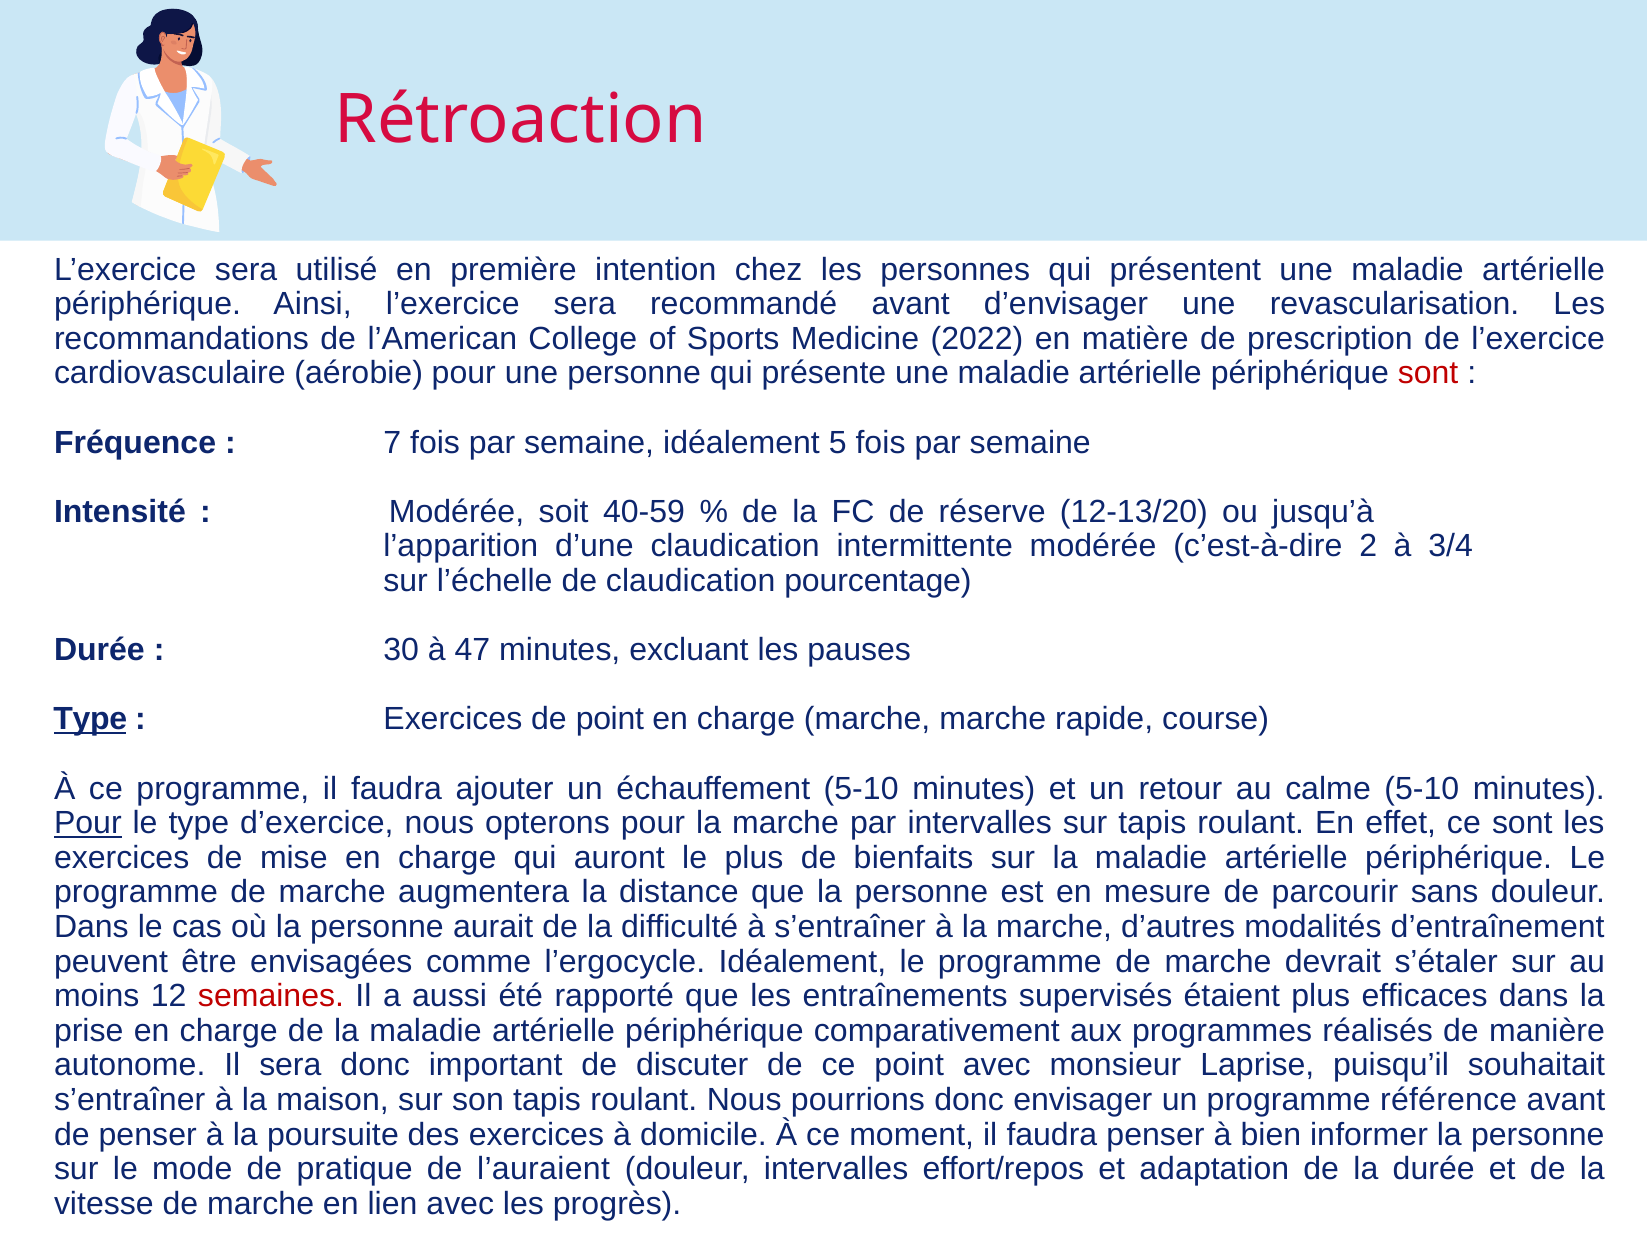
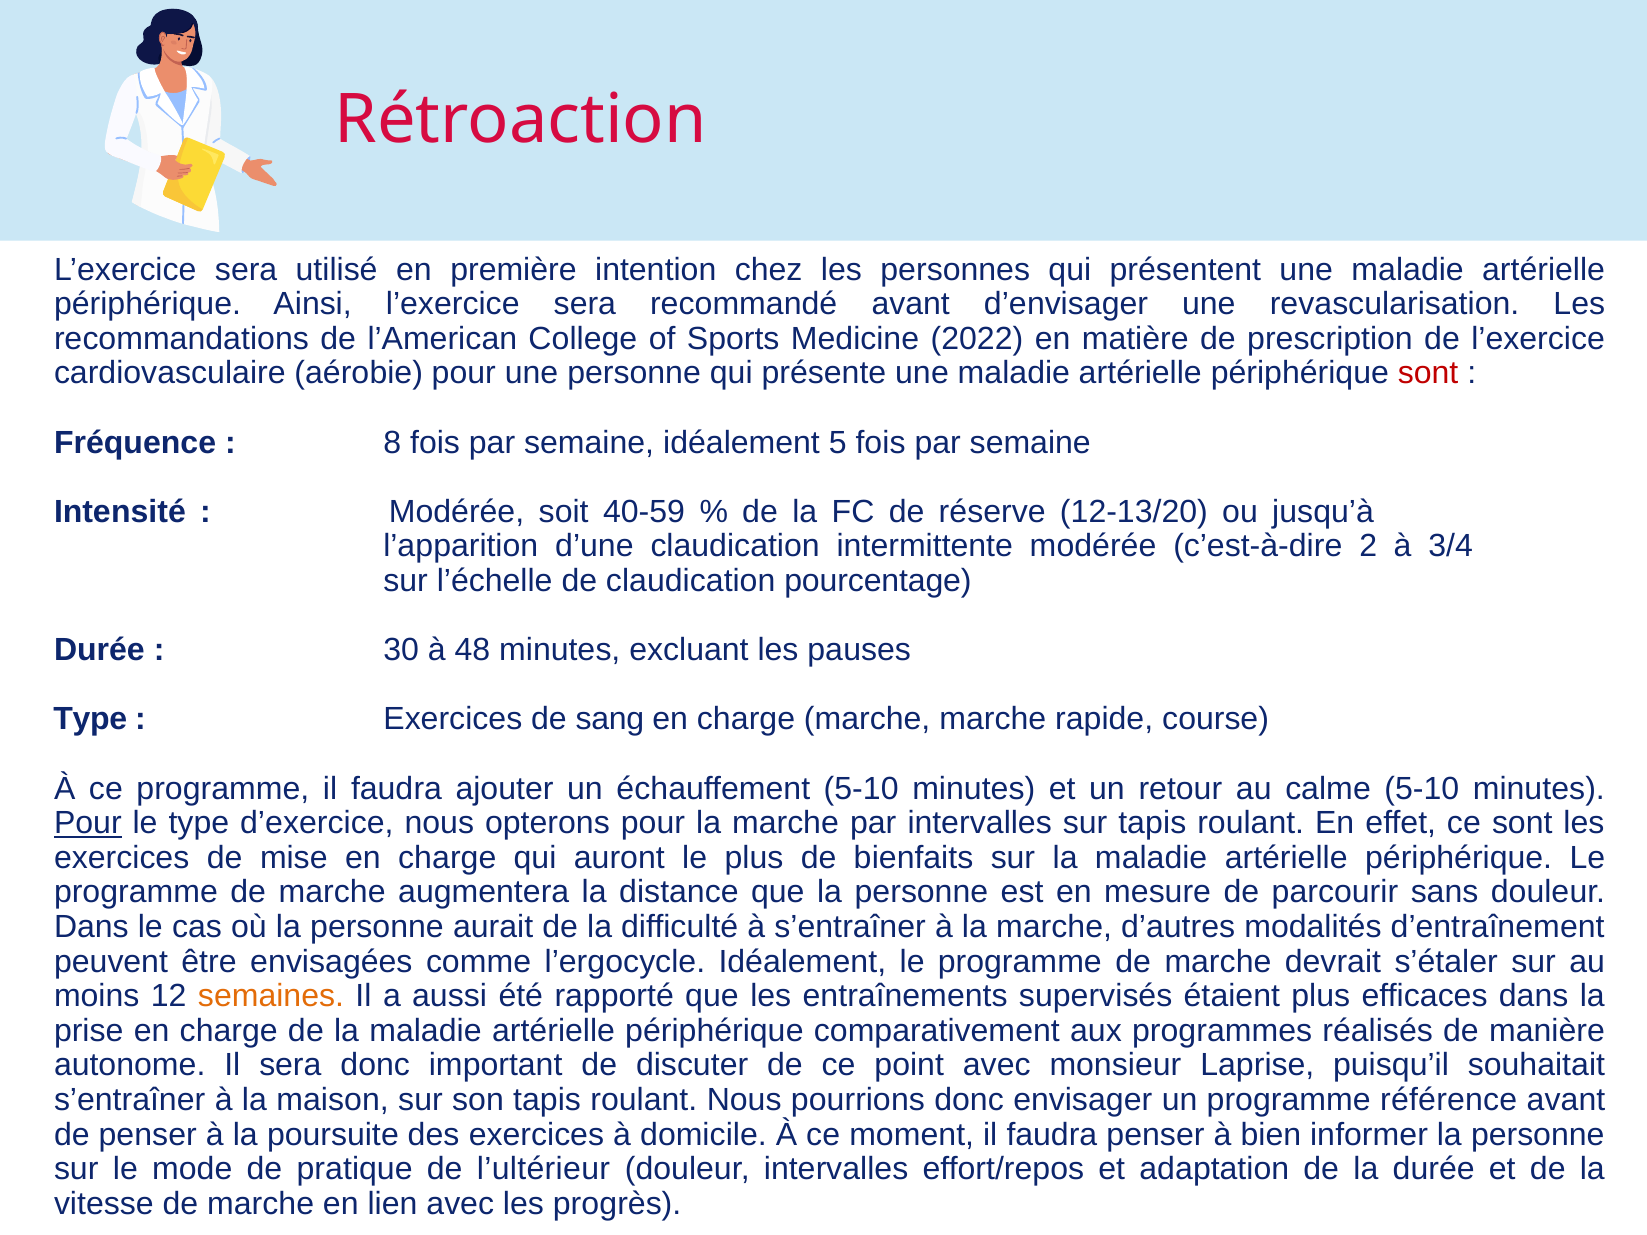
7: 7 -> 8 (392, 443)
47: 47 -> 48 (472, 650)
Type underline: present -> none (90, 719)
de point: point -> sang (610, 719)
semaines colour: red -> orange (271, 996)
l’auraient: l’auraient -> l’ultérieur (544, 1169)
